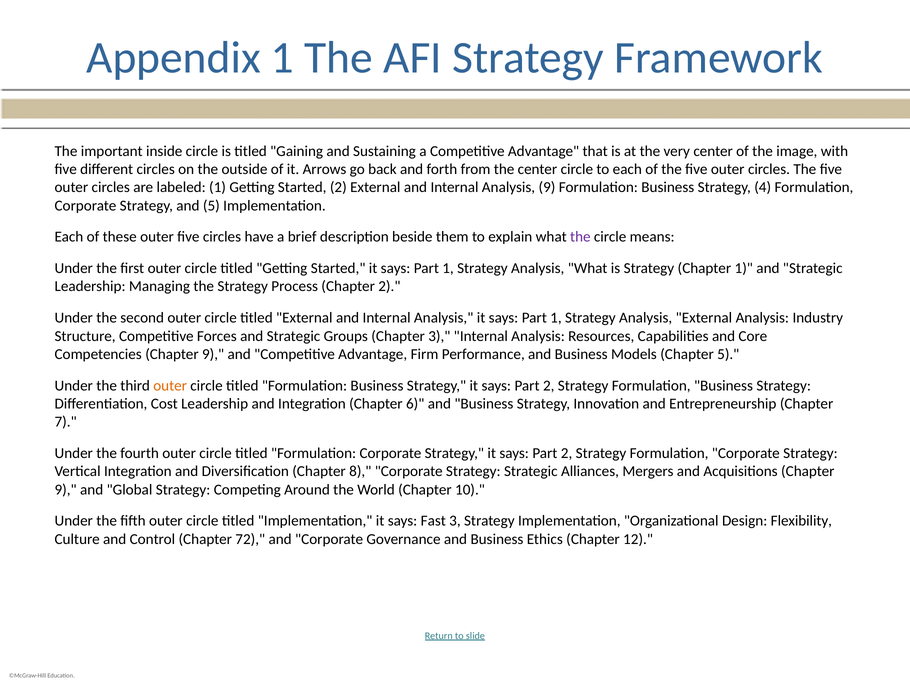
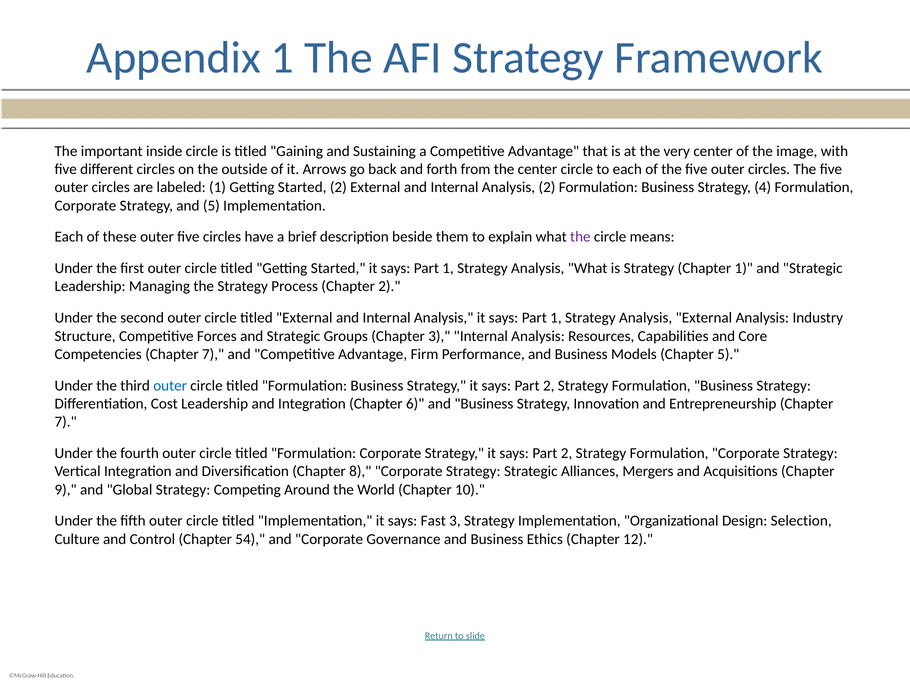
Analysis 9: 9 -> 2 (547, 188)
Competencies Chapter 9: 9 -> 7 (213, 354)
outer colour: orange -> blue (170, 386)
Flexibility: Flexibility -> Selection (801, 521)
72: 72 -> 54 (250, 539)
